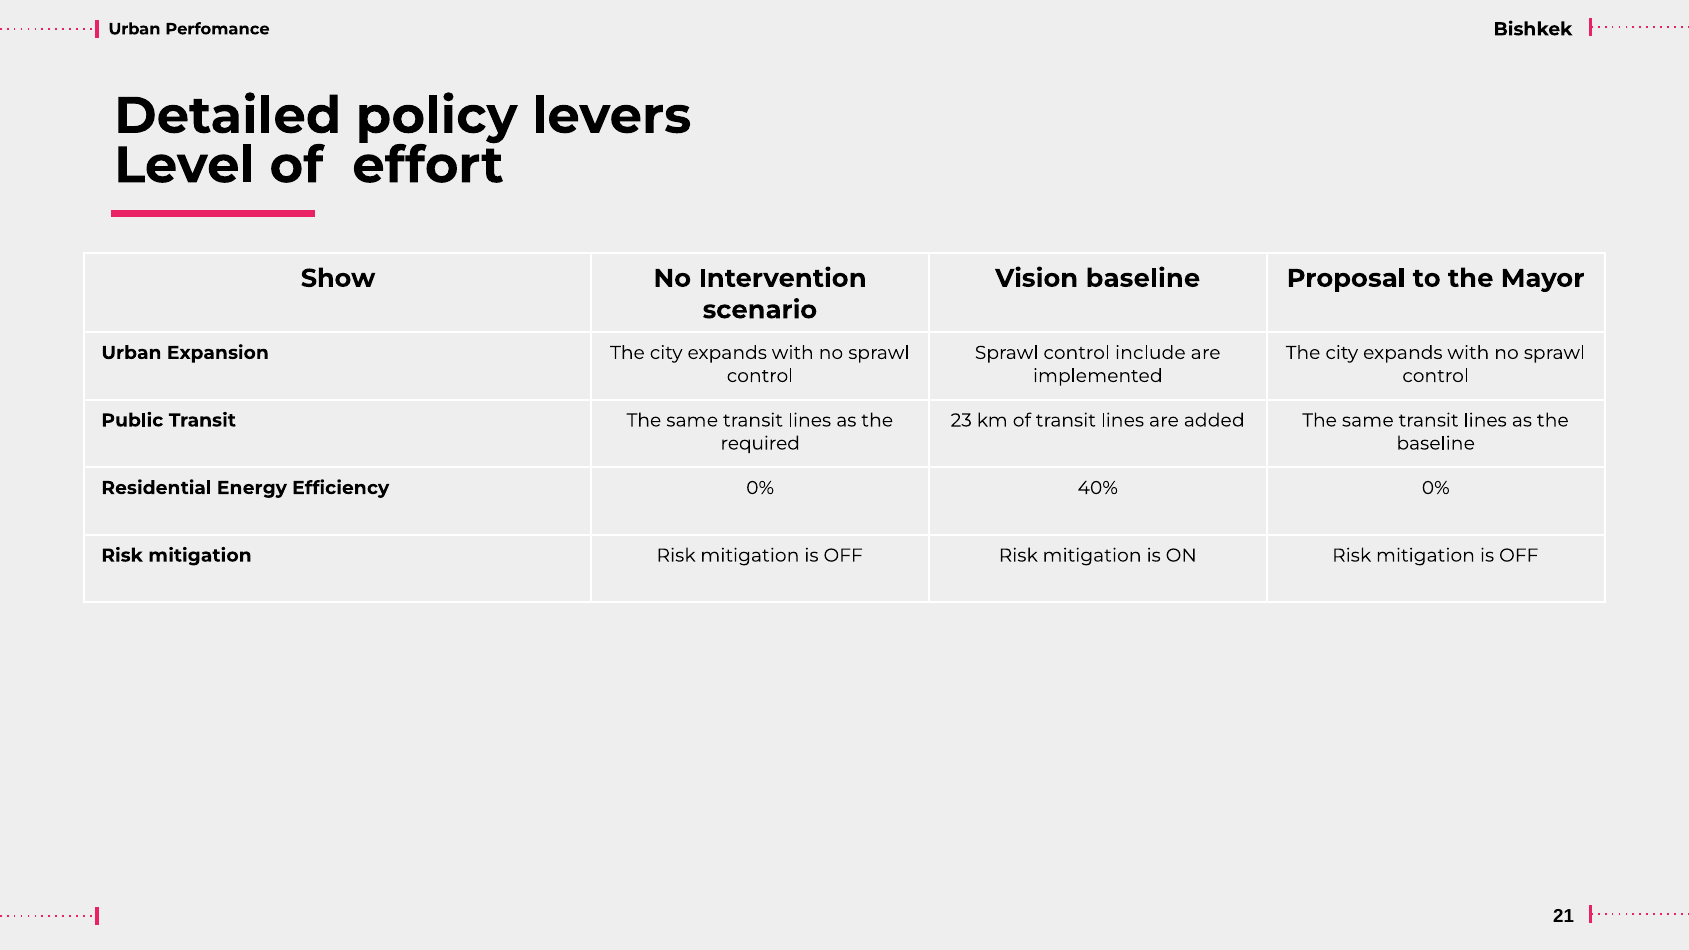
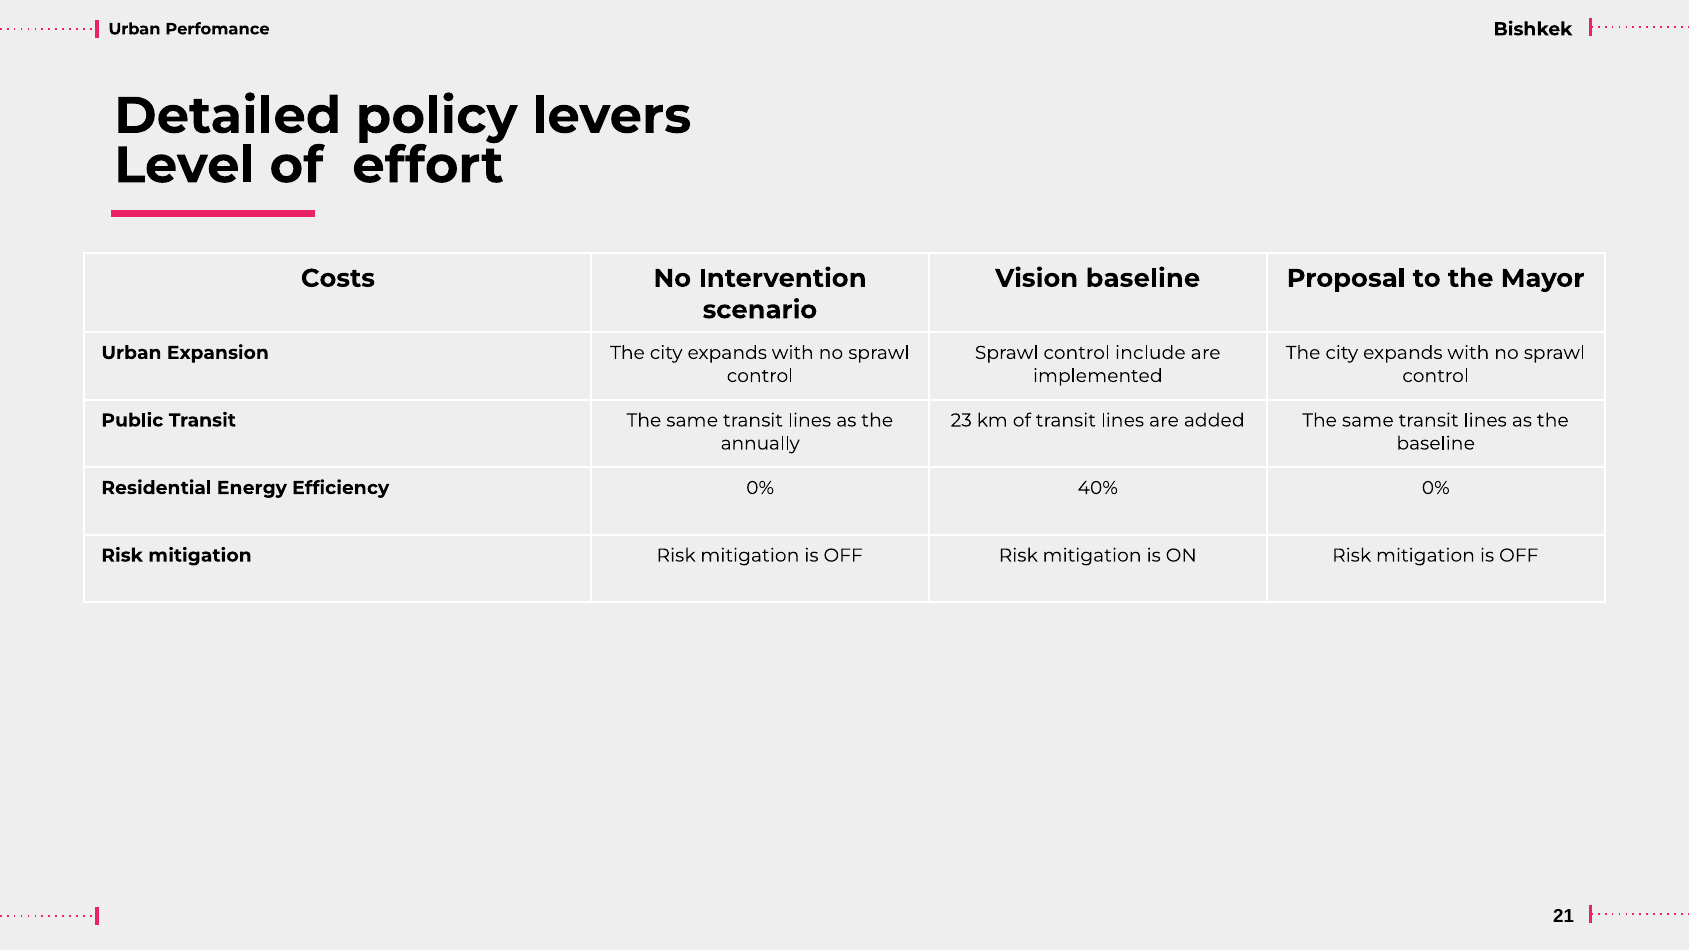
Show: Show -> Costs (338, 278)
required: required -> annually (760, 443)
